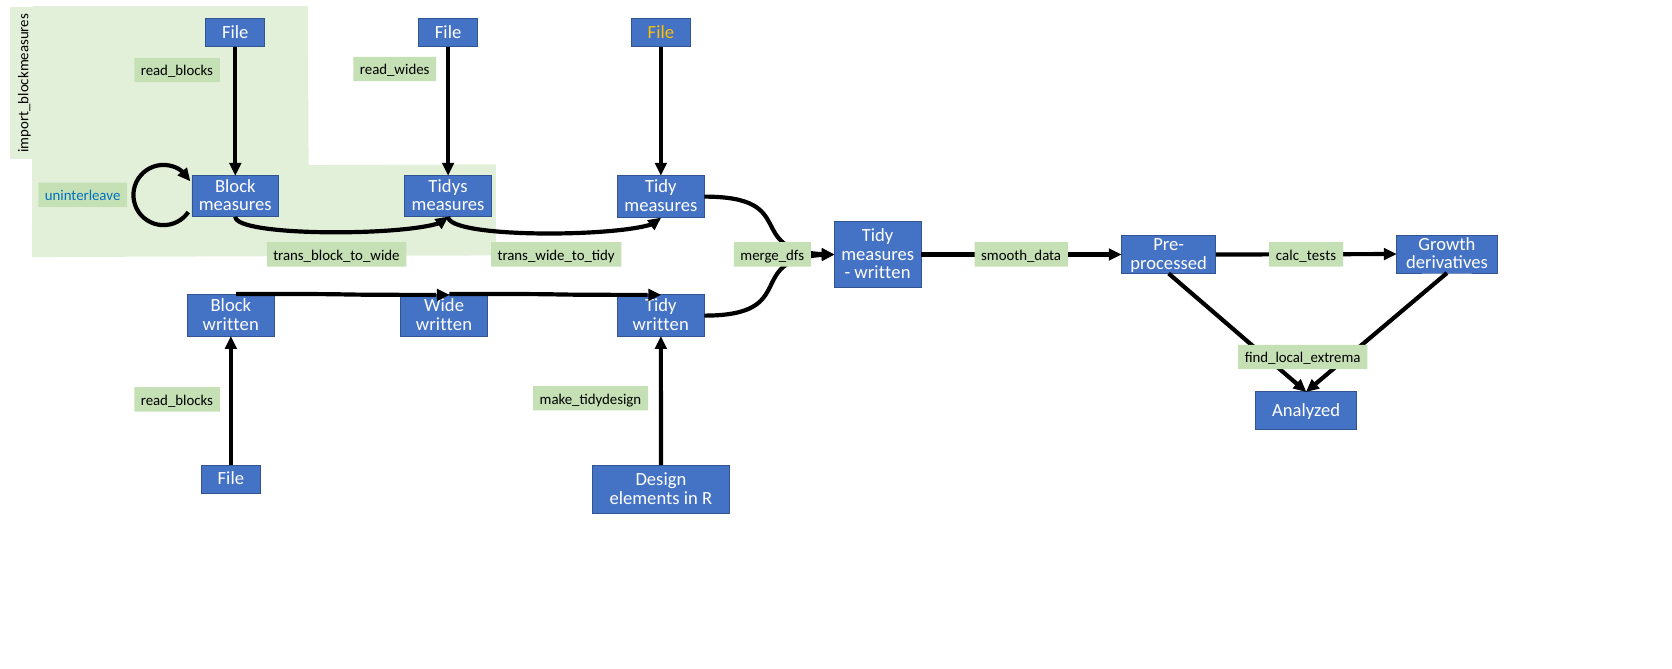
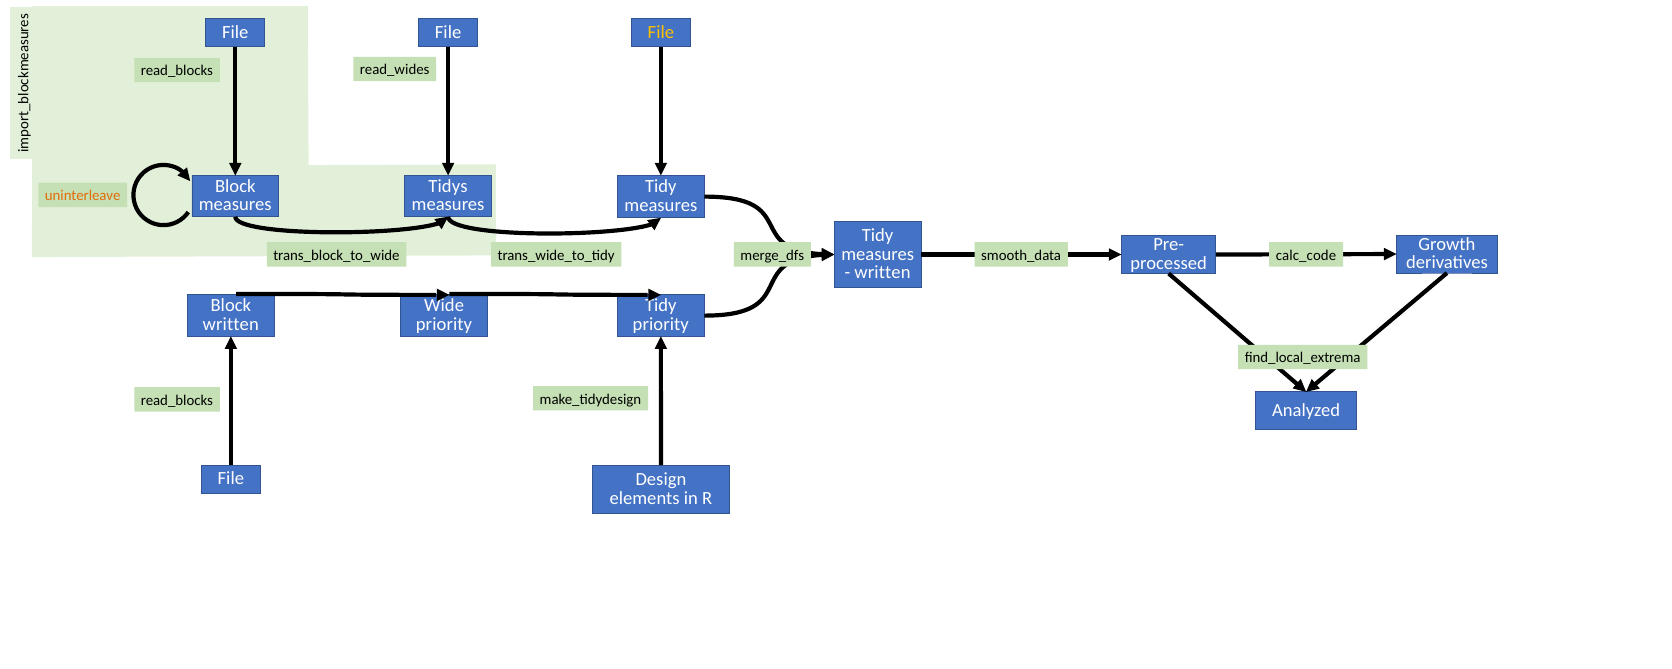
uninterleave colour: blue -> orange (83, 196)
calc_tests: calc_tests -> calc_code (1306, 255)
written: written -> priority (444, 324)
written: written -> priority (661, 324)
